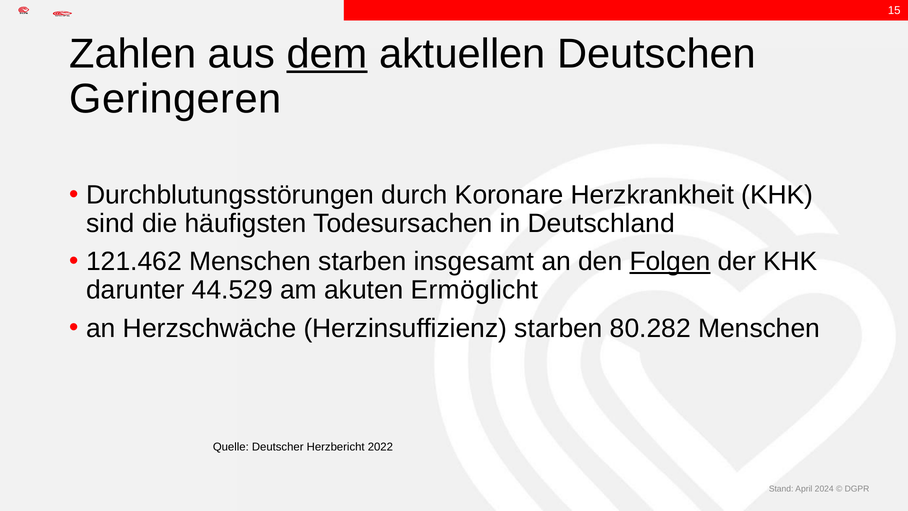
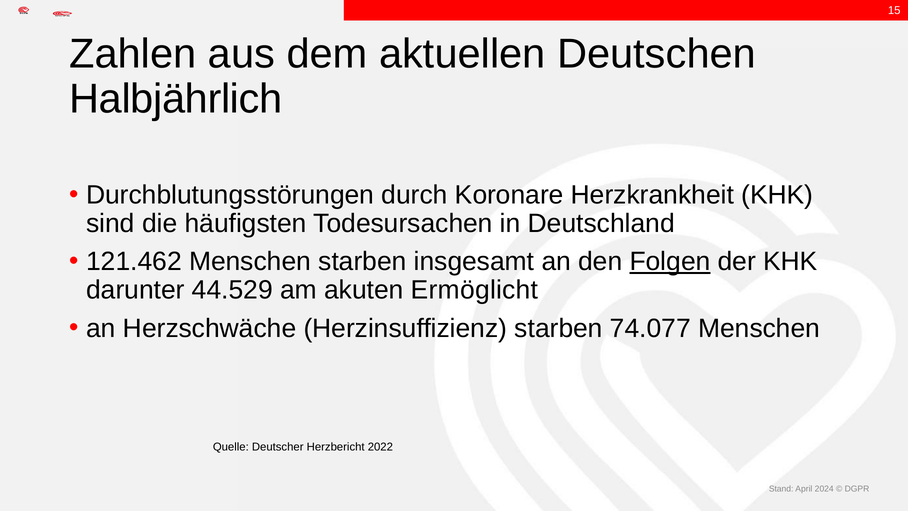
dem underline: present -> none (327, 54)
Geringeren: Geringeren -> Halbjährlich (176, 99)
80.282: 80.282 -> 74.077 (650, 328)
